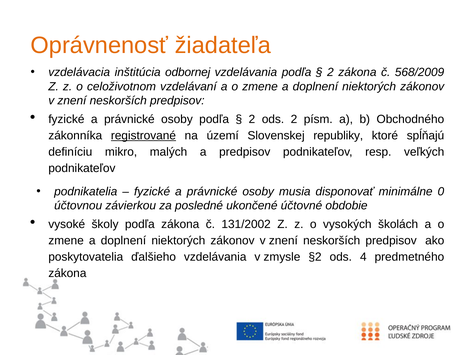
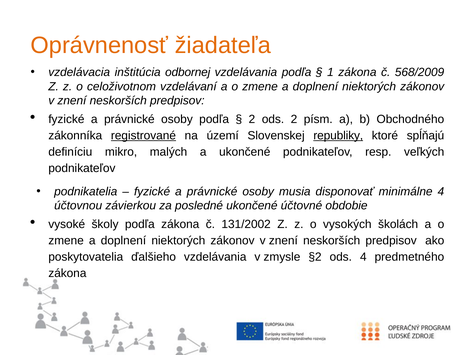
2: 2 -> 1 (330, 72)
republiky underline: none -> present (338, 136)
a predpisov: predpisov -> ukončené (245, 152)
minimálne 0: 0 -> 4 (441, 191)
